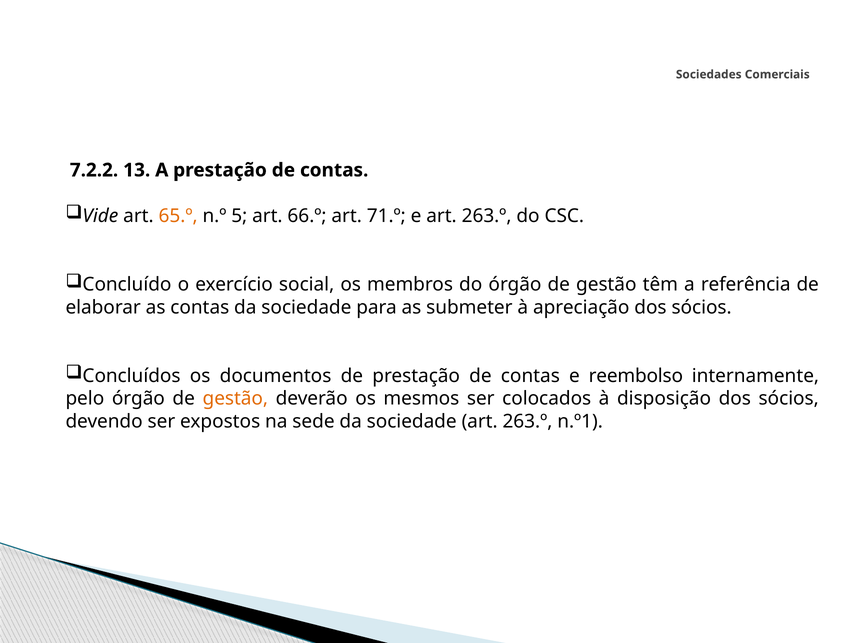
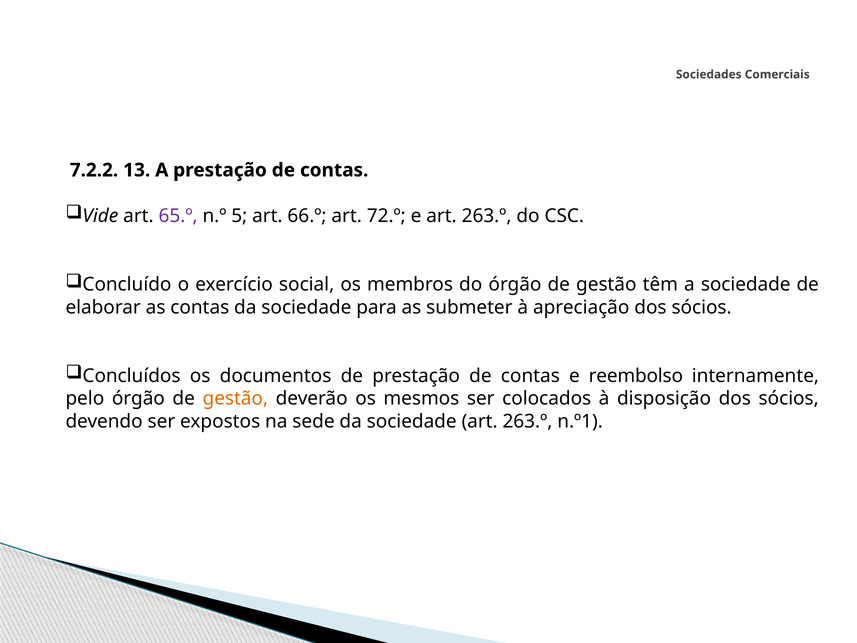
65.º colour: orange -> purple (178, 216)
71.º: 71.º -> 72.º (386, 216)
a referência: referência -> sociedade (746, 284)
